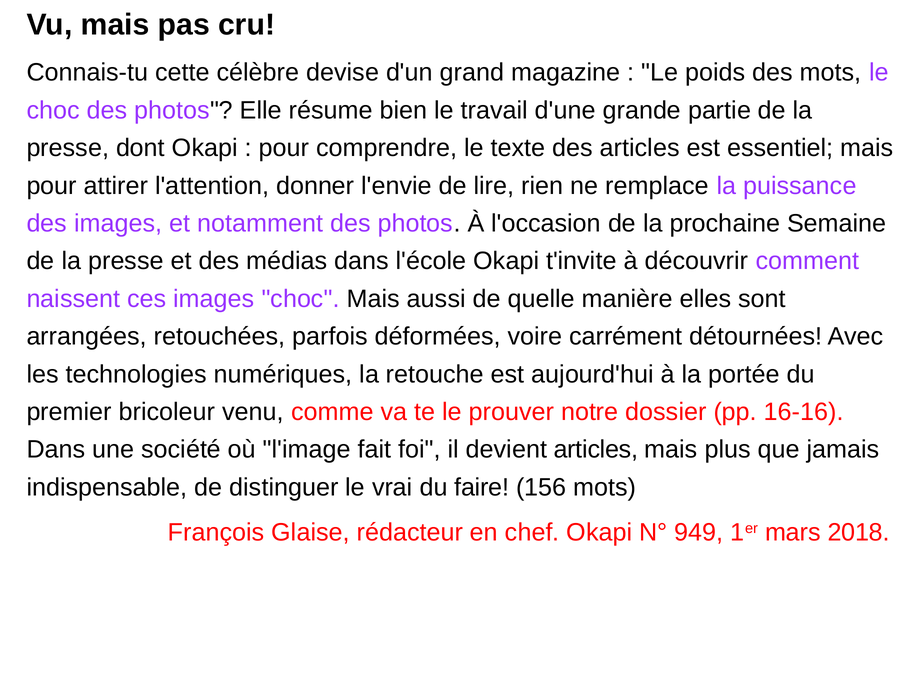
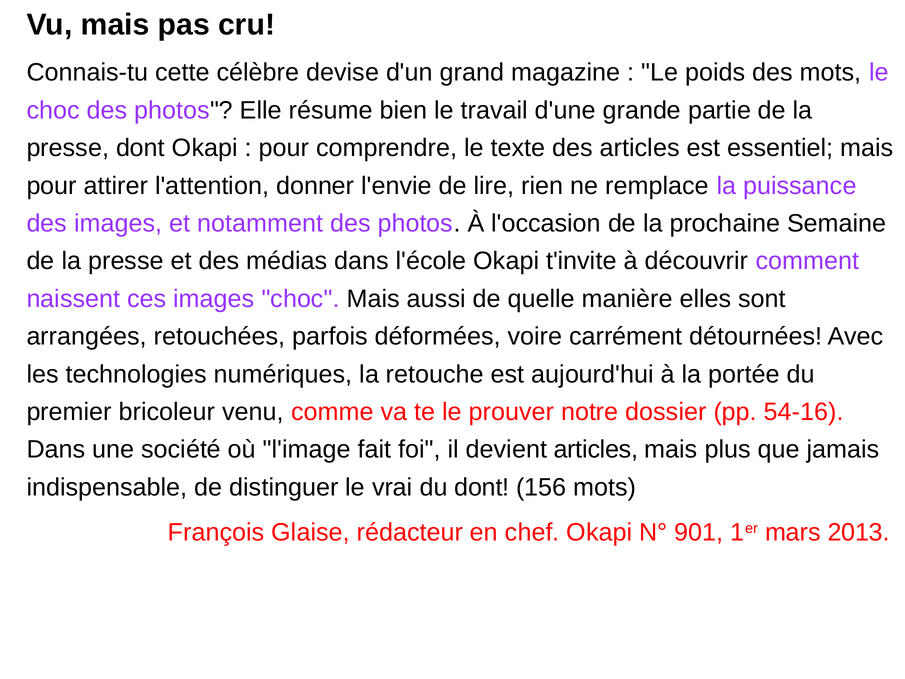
16-16: 16-16 -> 54-16 (804, 412)
du faire: faire -> dont (482, 487)
949: 949 -> 901 (699, 532)
2018: 2018 -> 2013 (859, 532)
